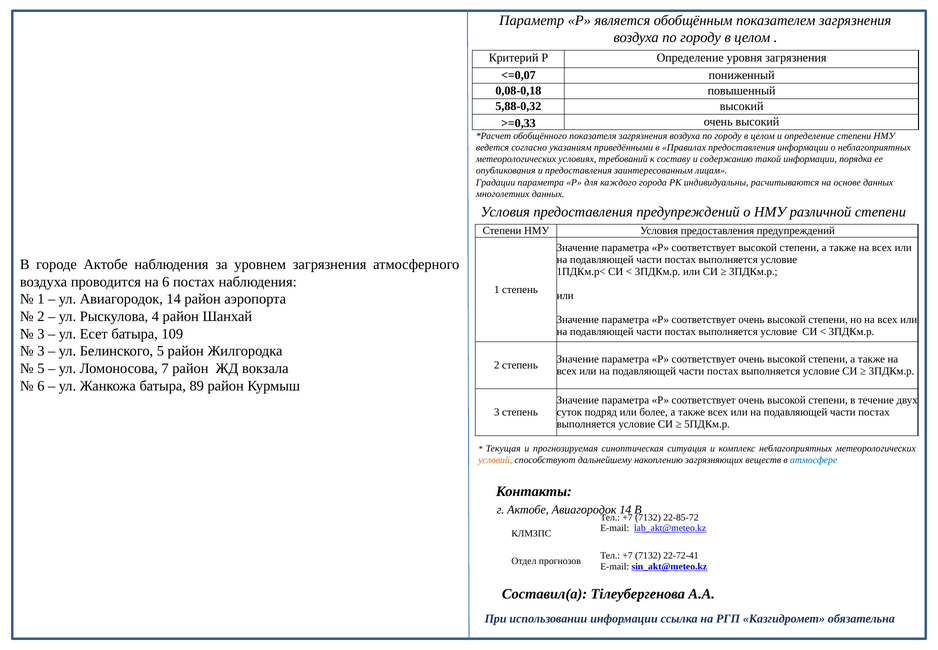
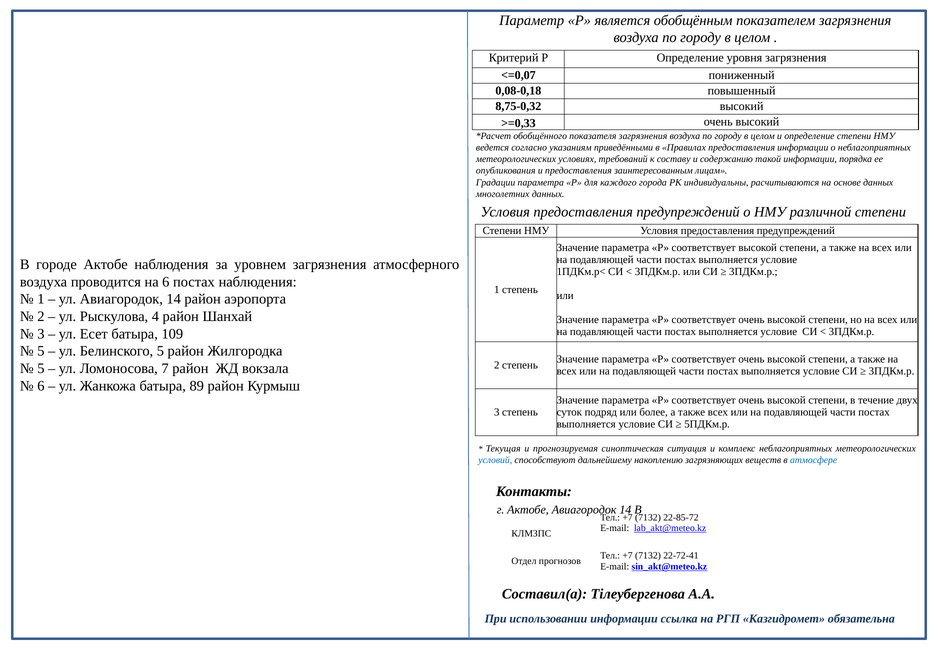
5,88-0,32: 5,88-0,32 -> 8,75-0,32 (518, 106)
3: 3 -> 5 (41, 351)
условий colour: orange -> blue (495, 460)
